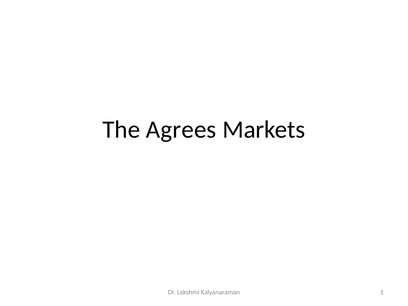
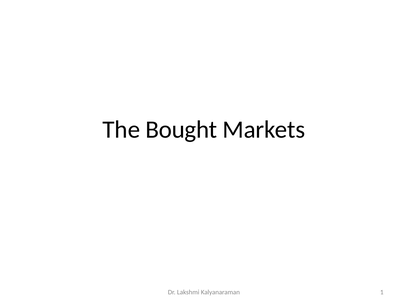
Agrees: Agrees -> Bought (181, 130)
